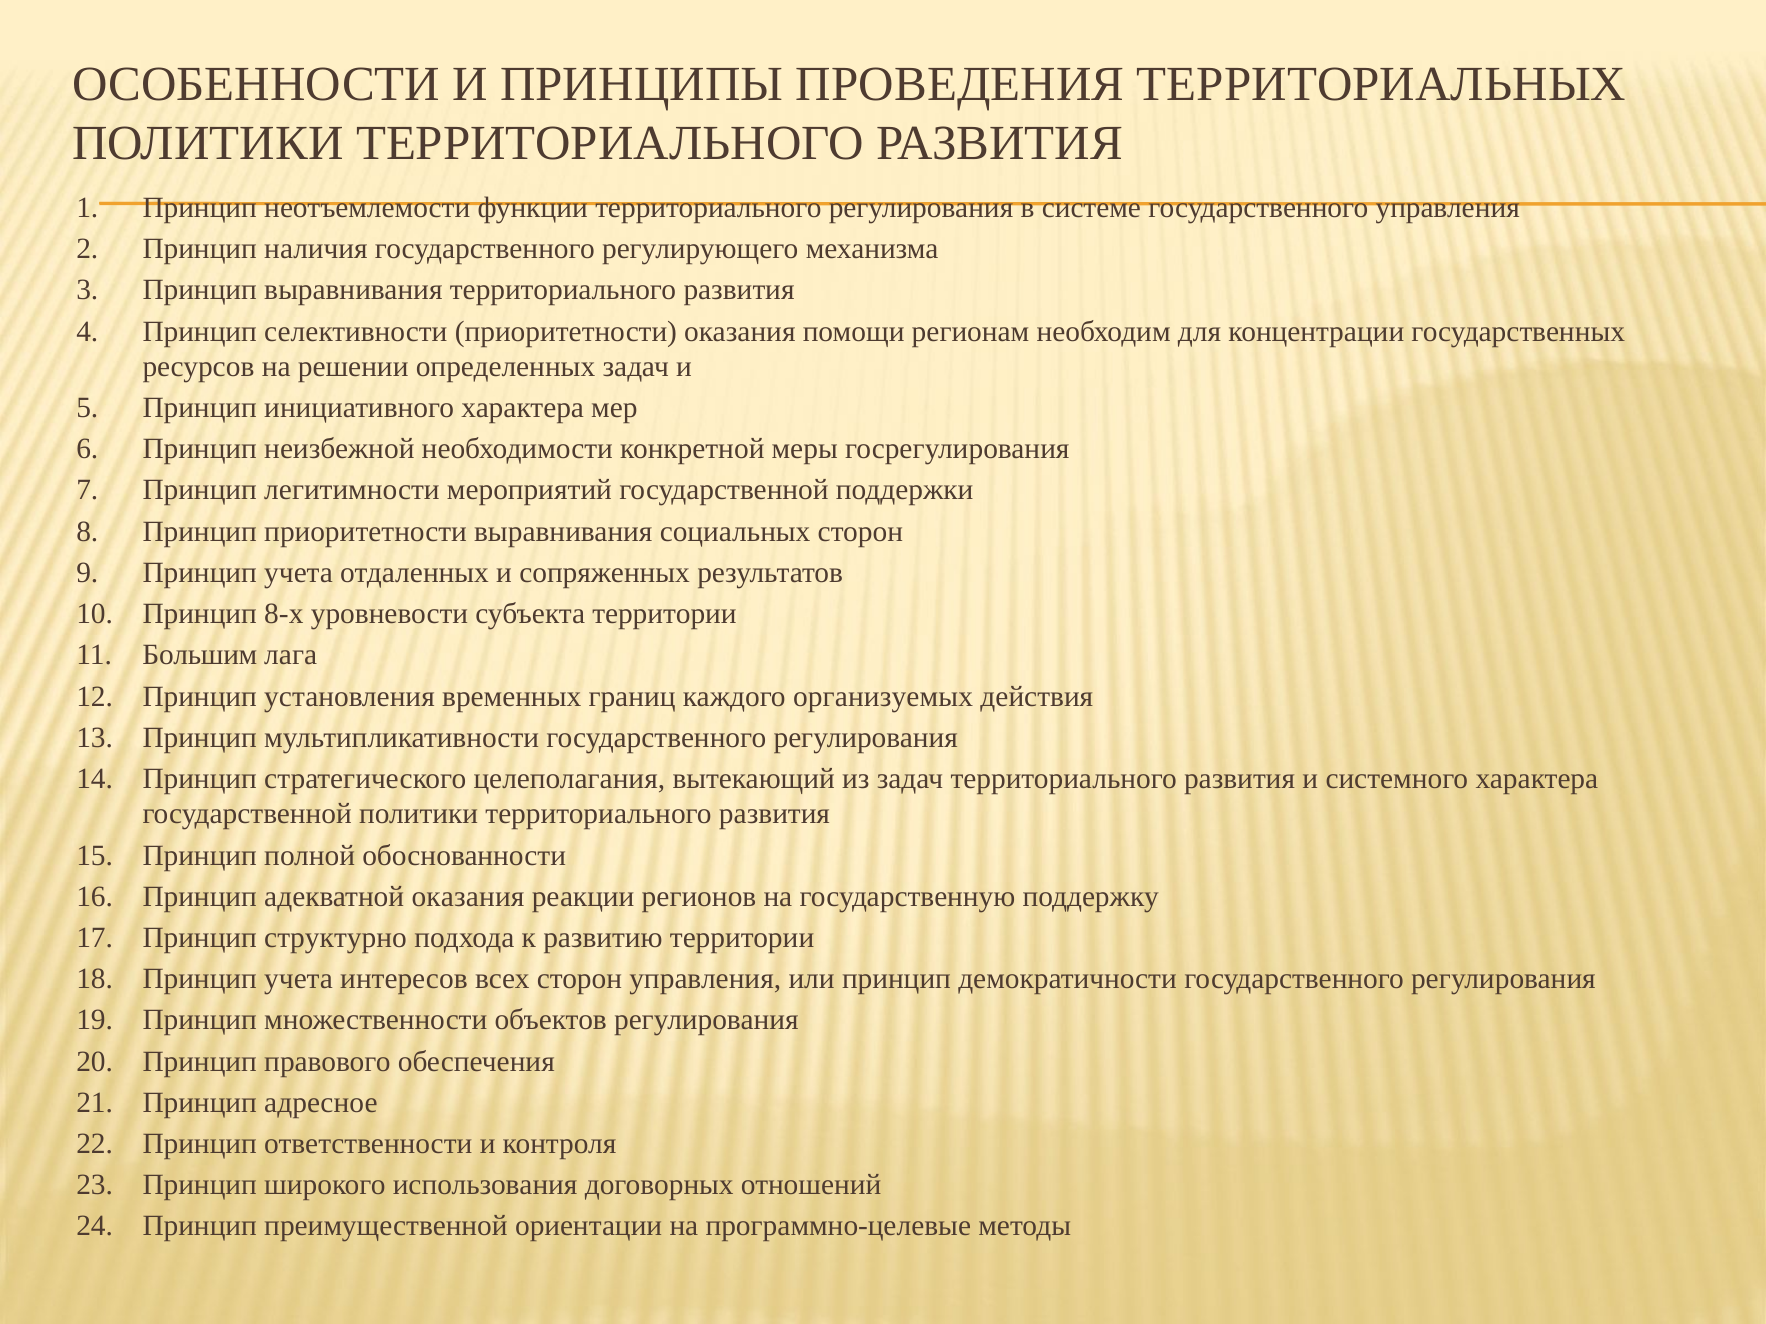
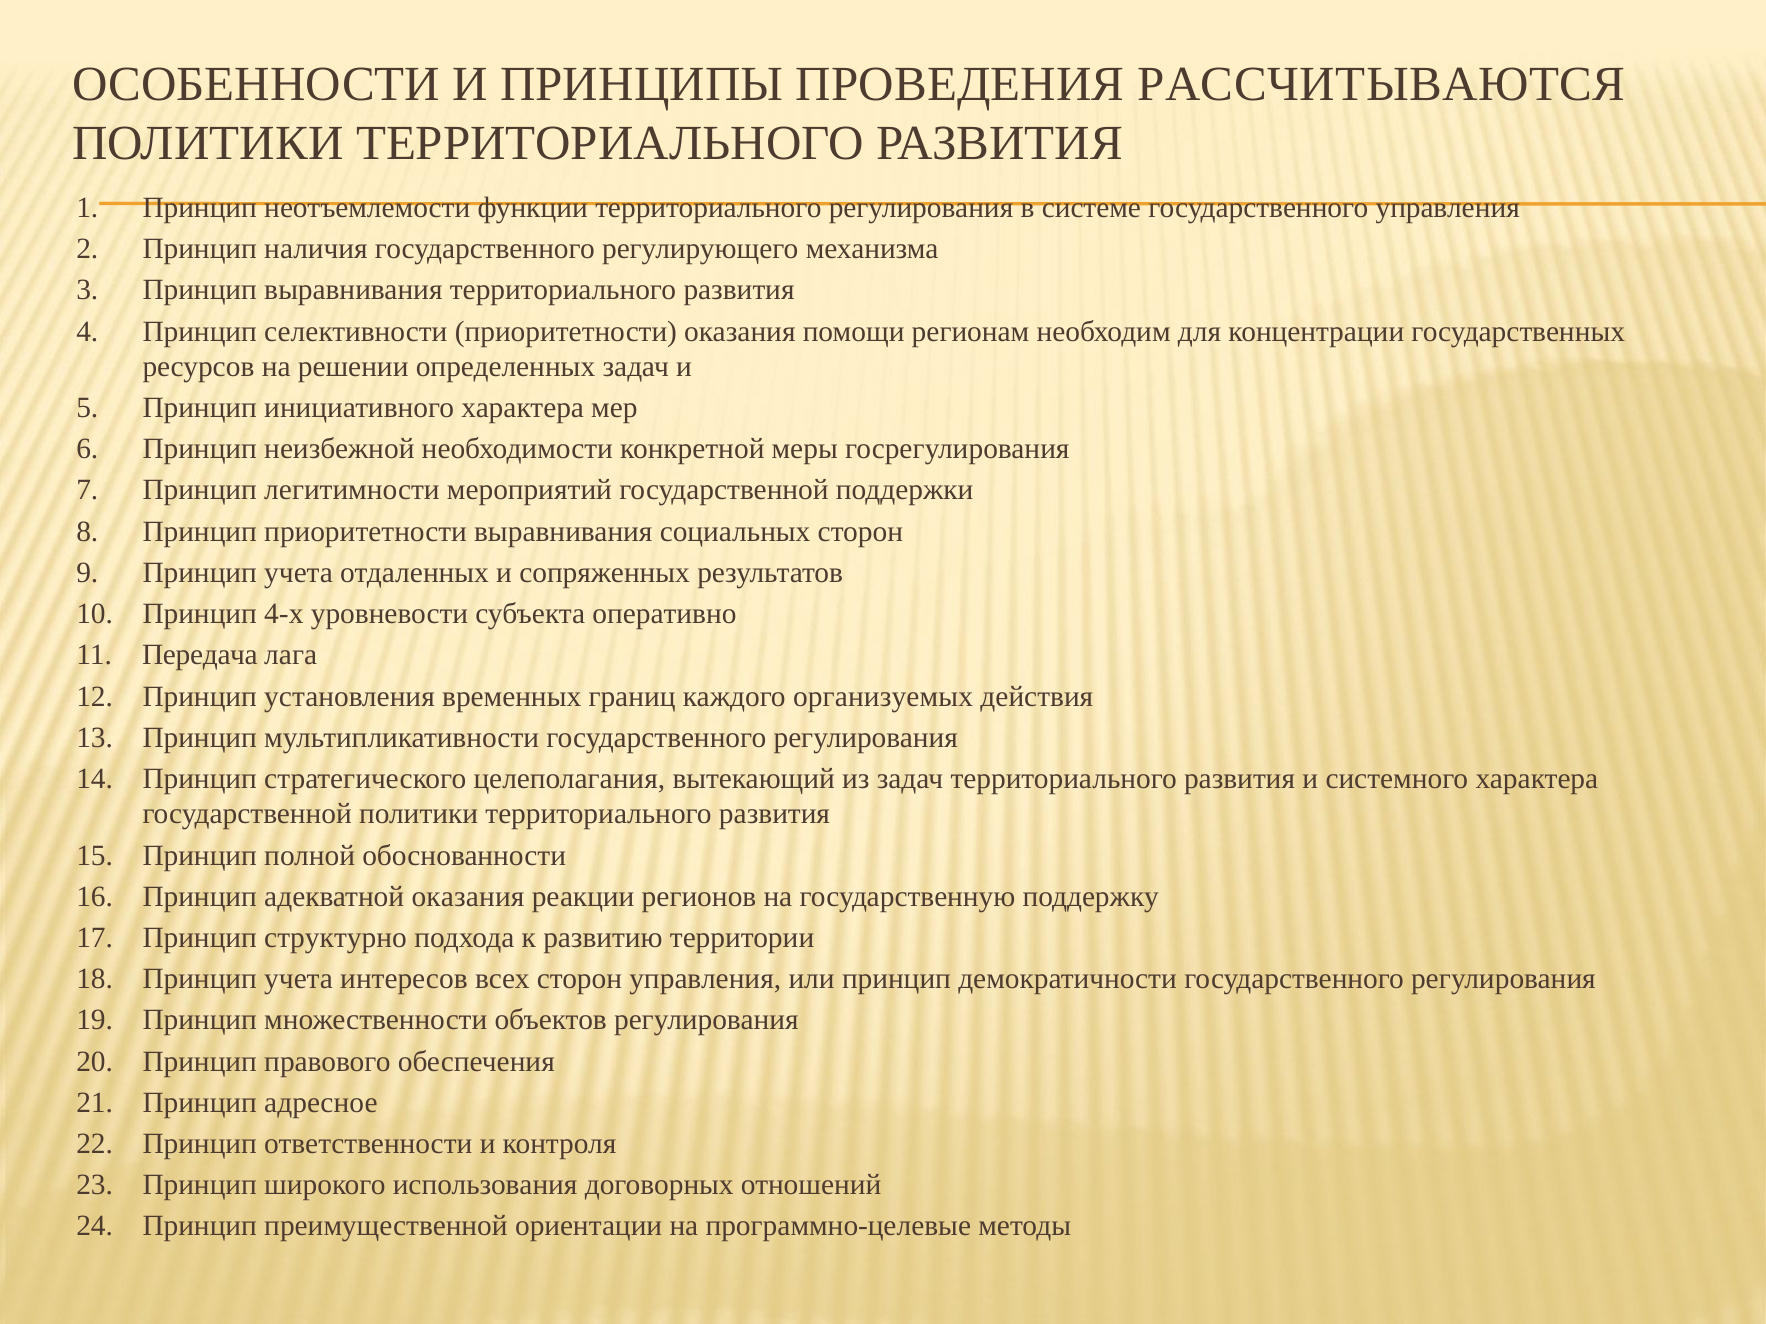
ТЕРРИТОРИАЛЬНЫХ: ТЕРРИТОРИАЛЬНЫХ -> РАССЧИТЫВАЮТСЯ (1381, 84)
8-х: 8-х -> 4-х (284, 614)
субъекта территории: территории -> оперативно (664, 614)
Большим: Большим -> Передача (200, 655)
